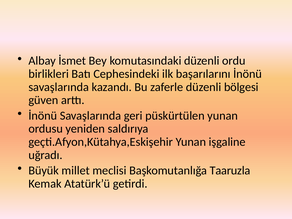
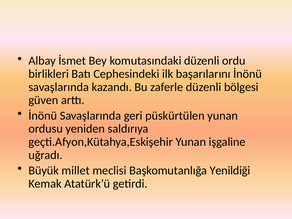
Taaruzla: Taaruzla -> Yenildiği (230, 170)
